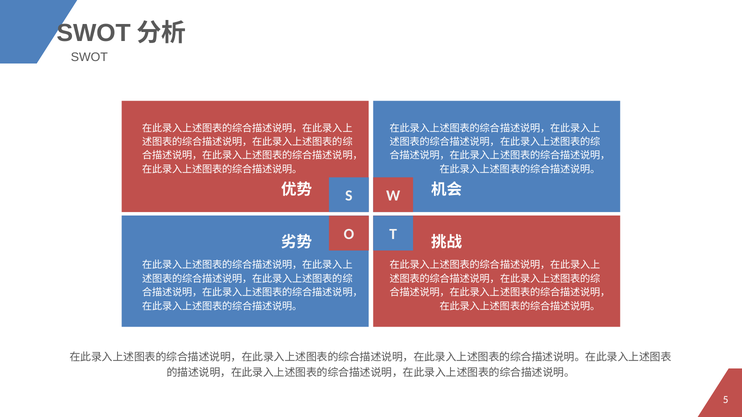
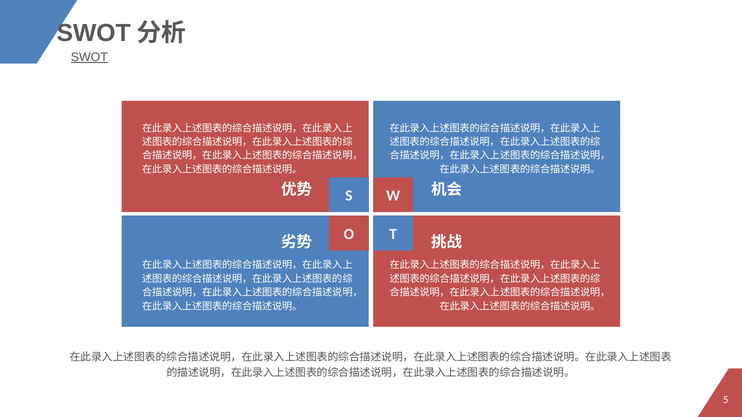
SWOT underline: none -> present (89, 57)
